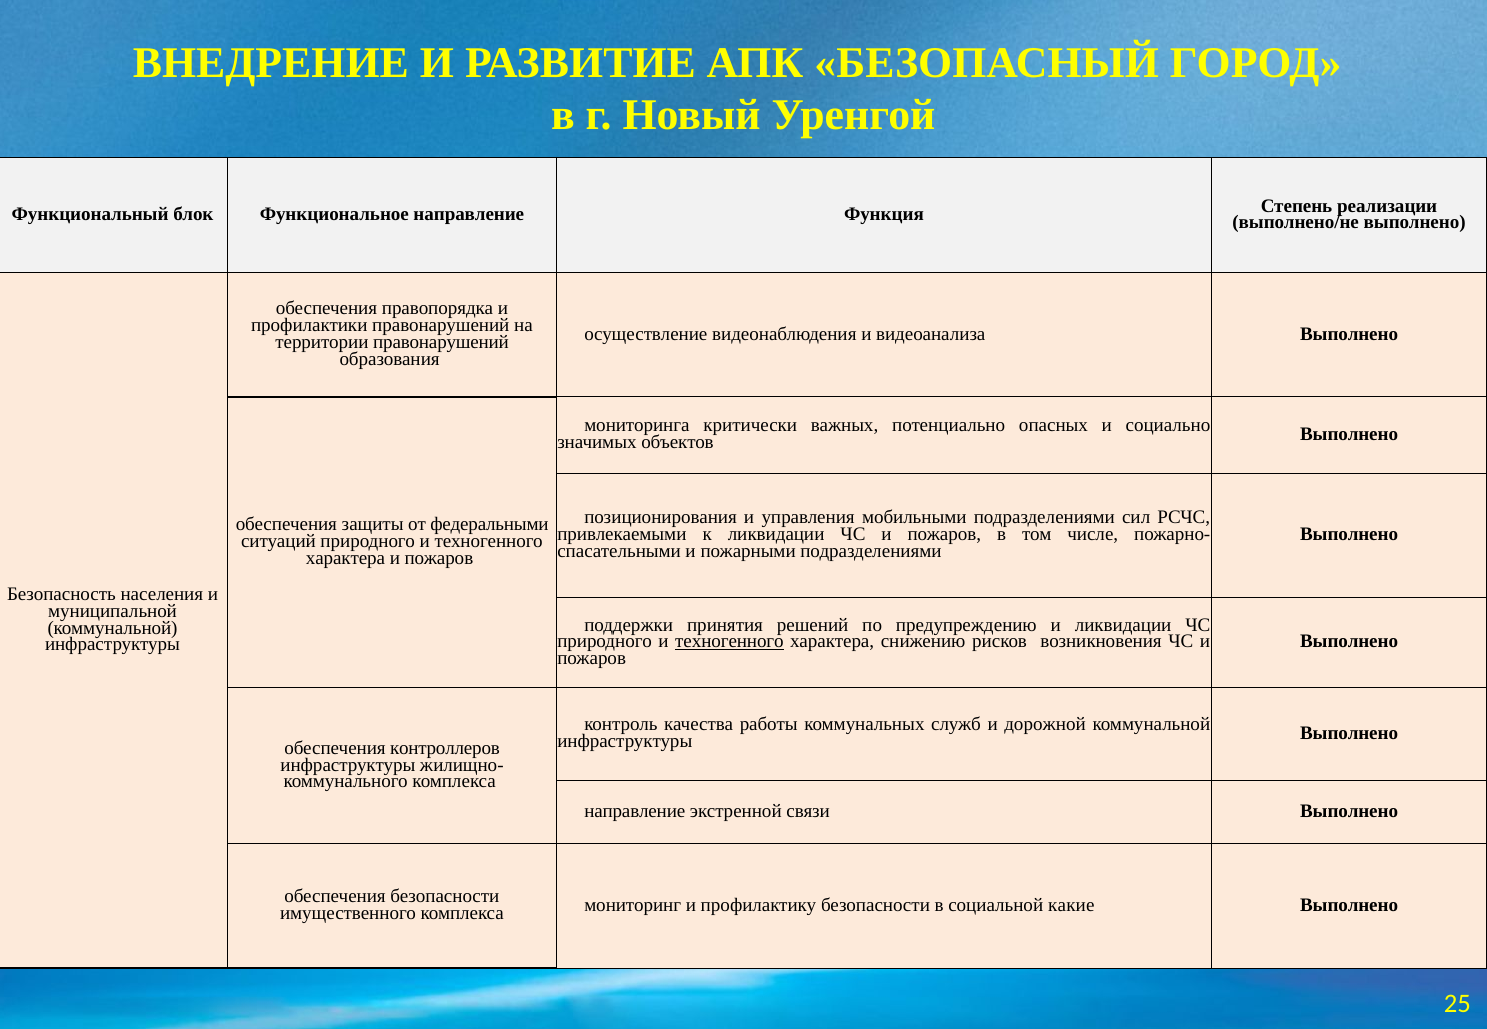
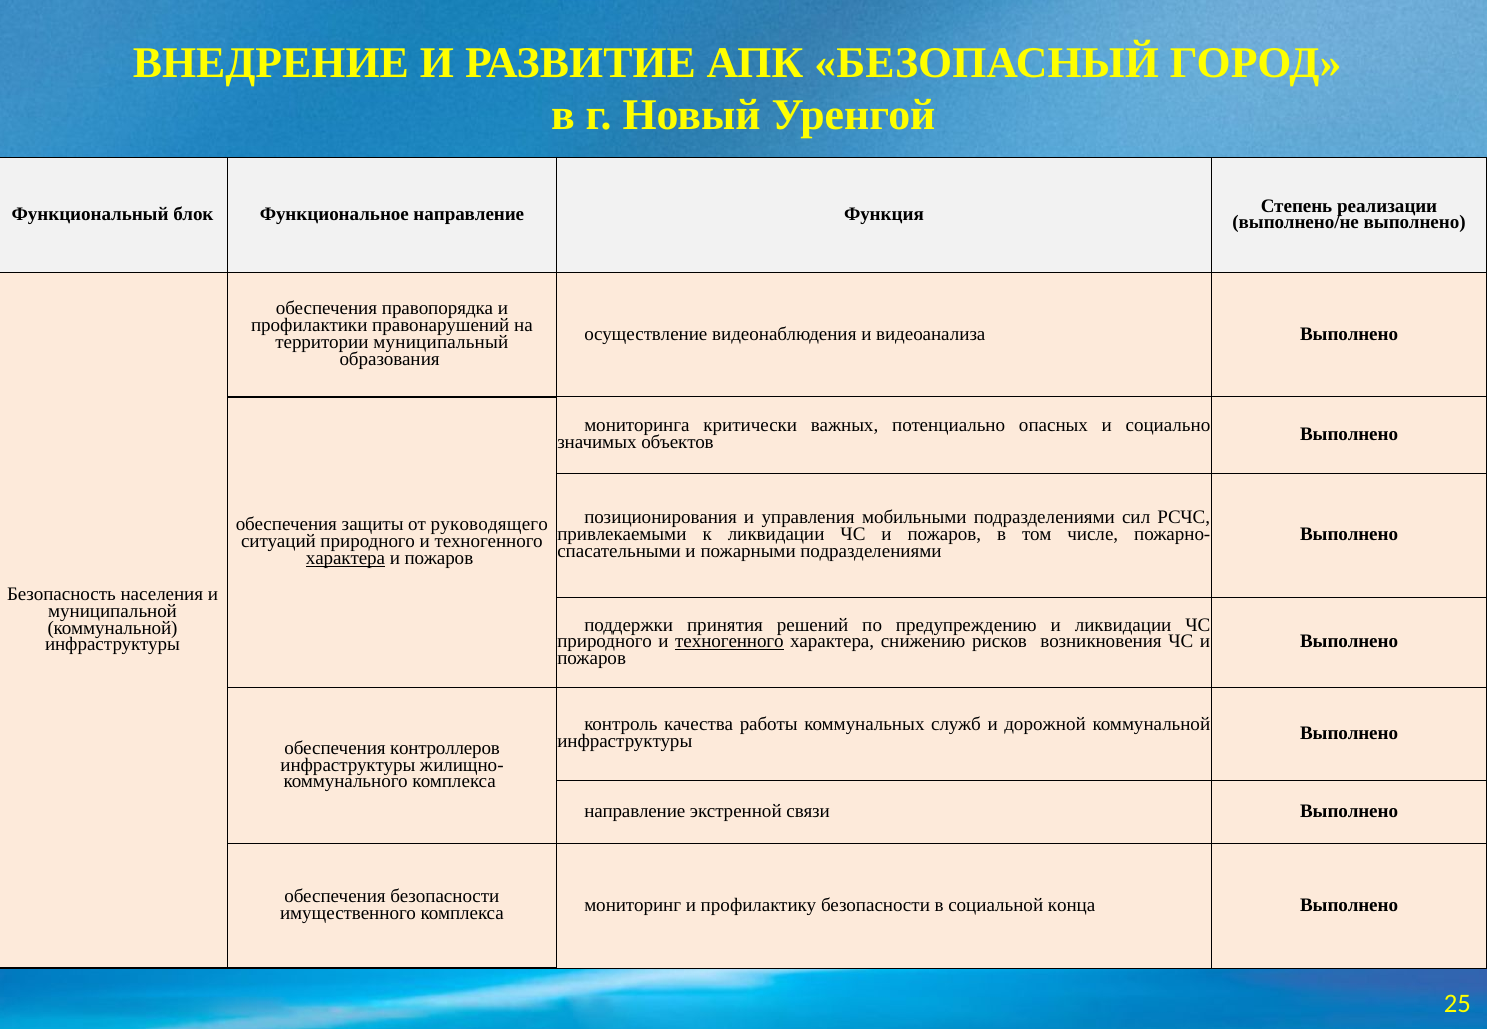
территории правонарушений: правонарушений -> муниципальный (441, 342)
федеральными: федеральными -> руководящего (489, 525)
характера underline: none -> present (345, 558)
какие: какие -> конца (1072, 905)
